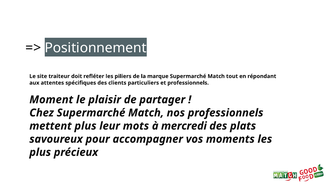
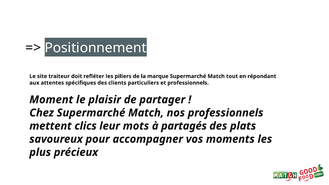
mettent plus: plus -> clics (86, 126)
mercredi: mercredi -> partagés (184, 126)
